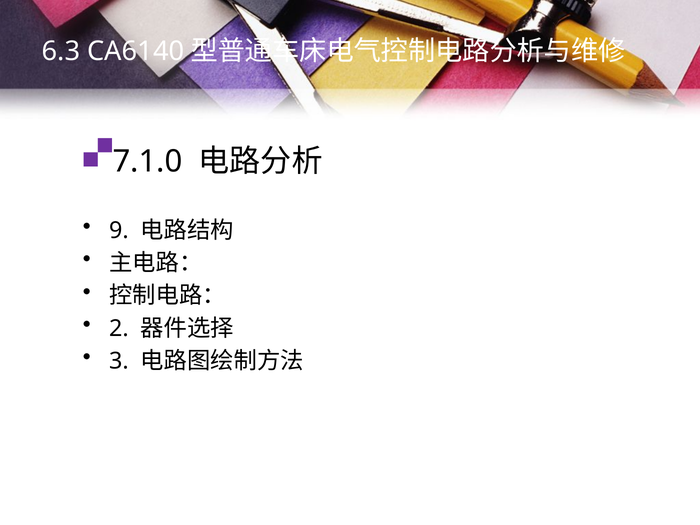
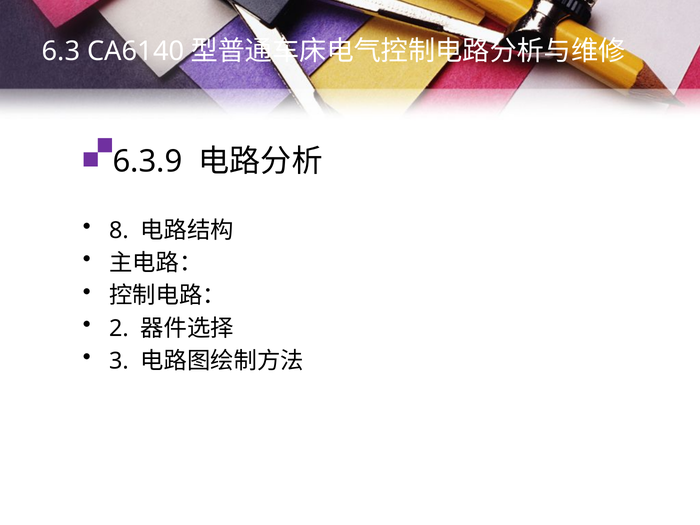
7.1.0: 7.1.0 -> 6.3.9 (148, 161)
9: 9 -> 8 (119, 230)
